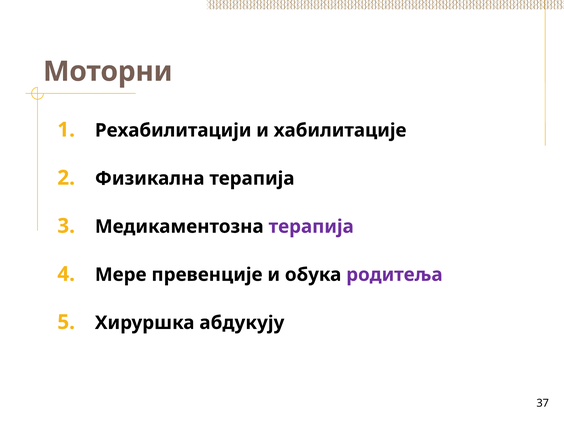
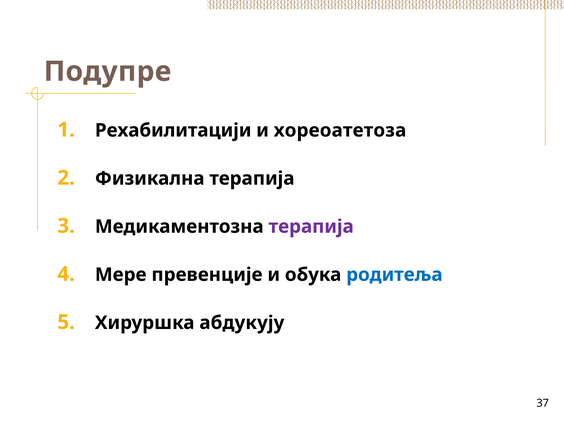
Моторни: Моторни -> Подупре (108, 72)
хабилитације: хабилитације -> хореоатетоза (340, 130)
родитеља colour: purple -> blue (394, 275)
